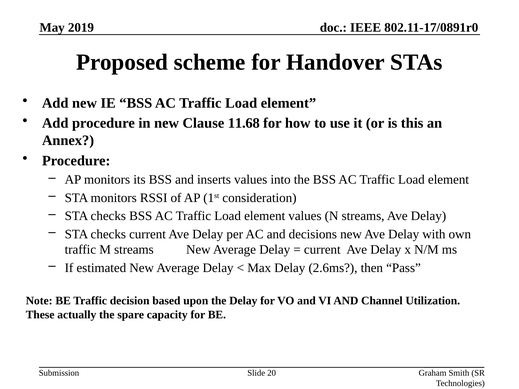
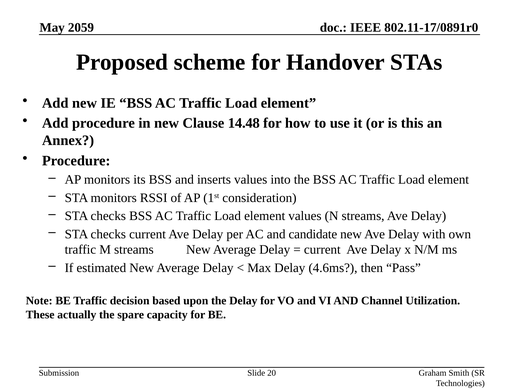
2019: 2019 -> 2059 (81, 28)
11.68: 11.68 -> 14.48 (244, 123)
decisions: decisions -> candidate (313, 234)
2.6ms: 2.6ms -> 4.6ms (333, 268)
